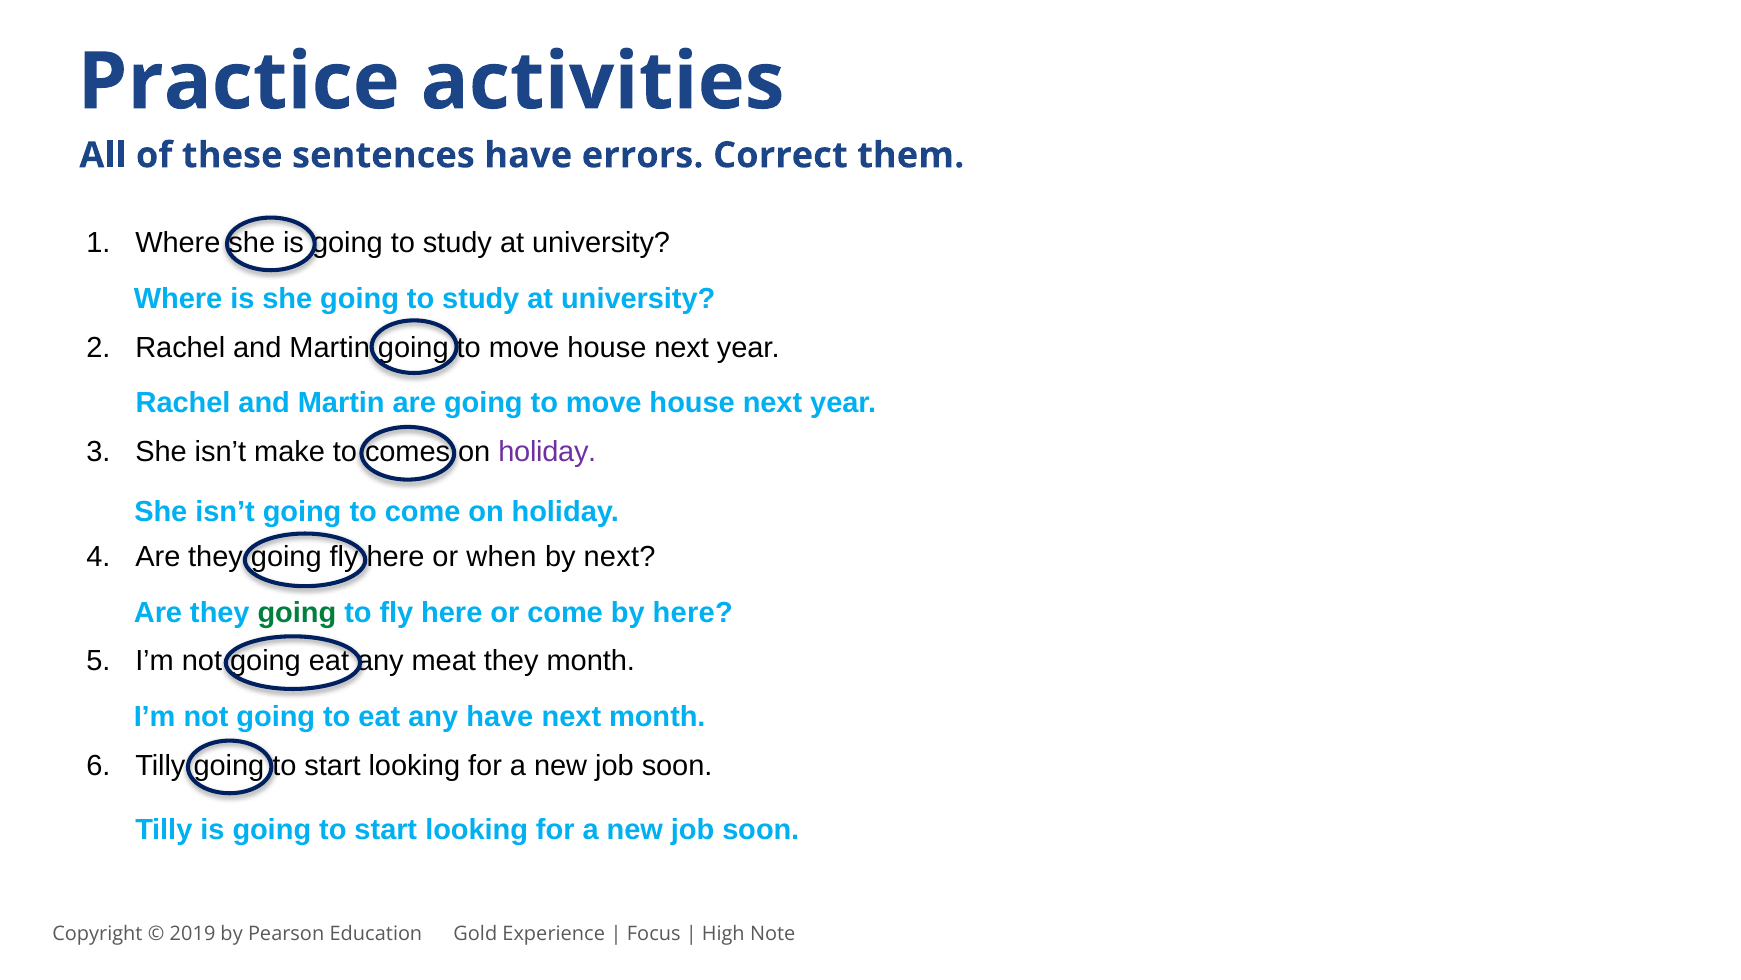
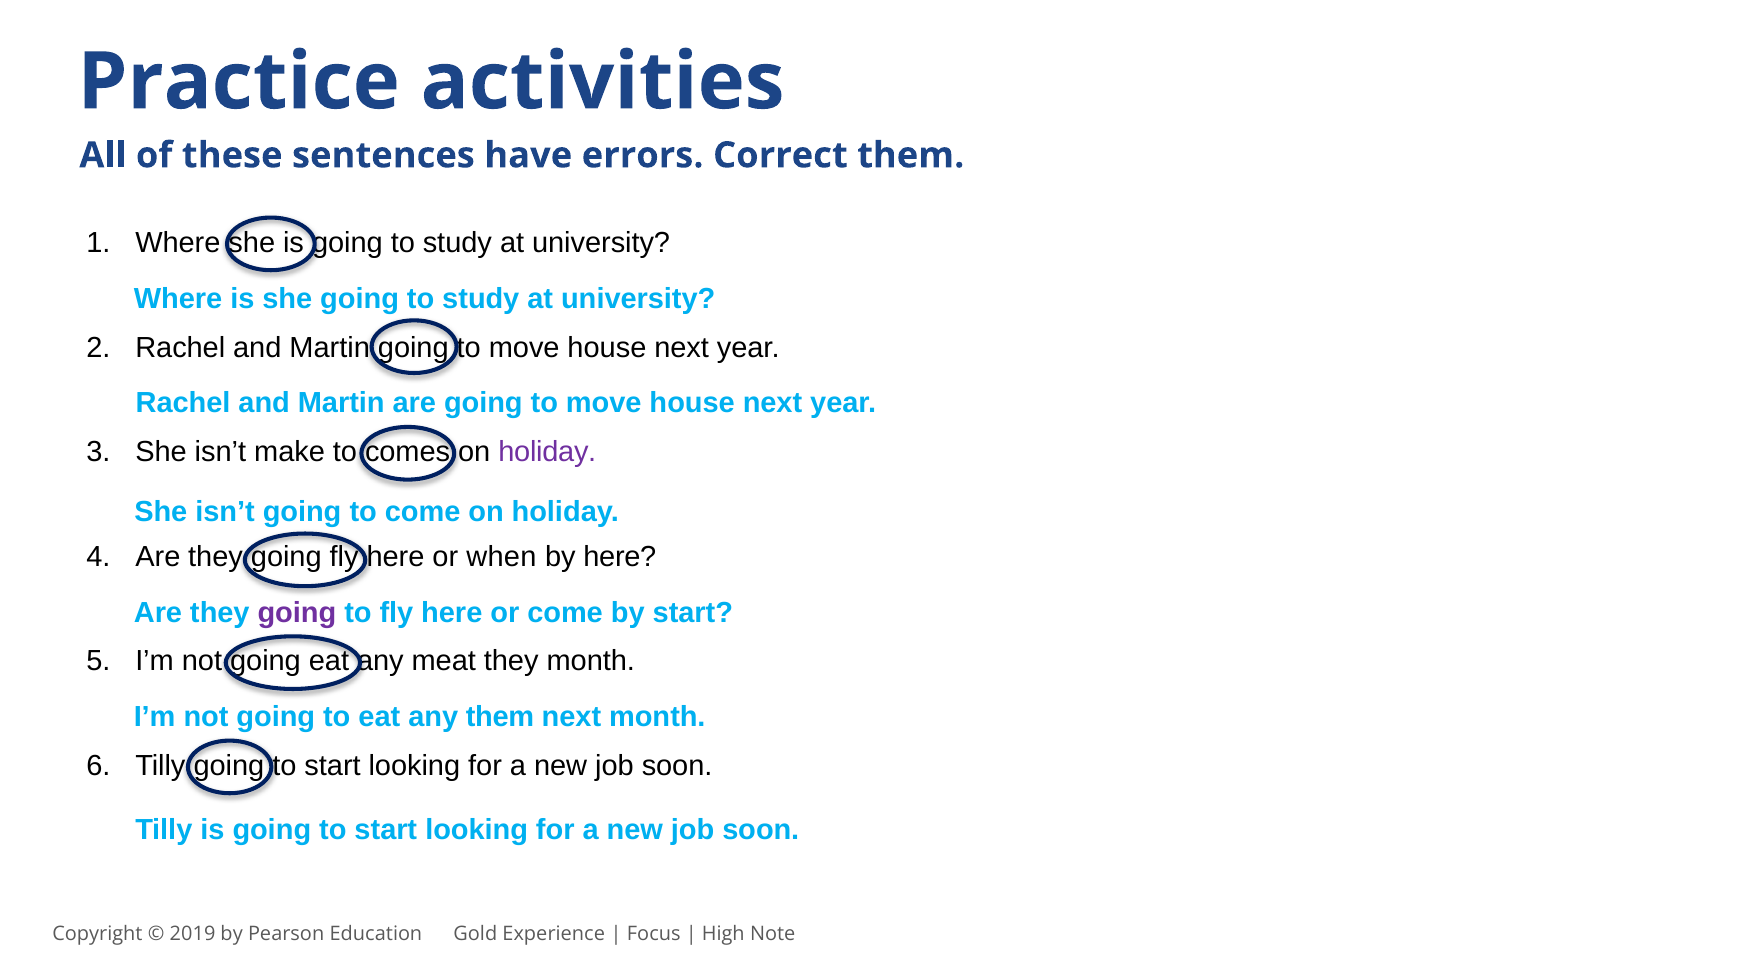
by next: next -> here (620, 556)
going colour: green -> purple (297, 613)
by here: here -> start (693, 613)
any have: have -> them (500, 717)
